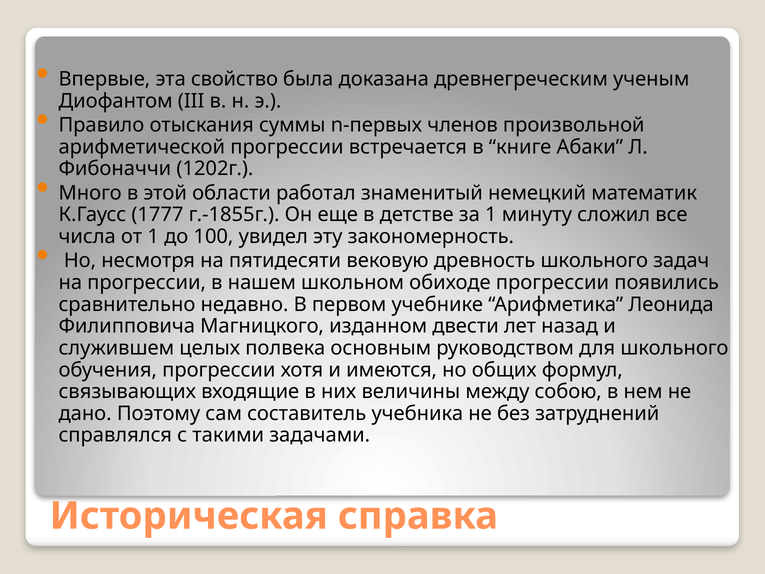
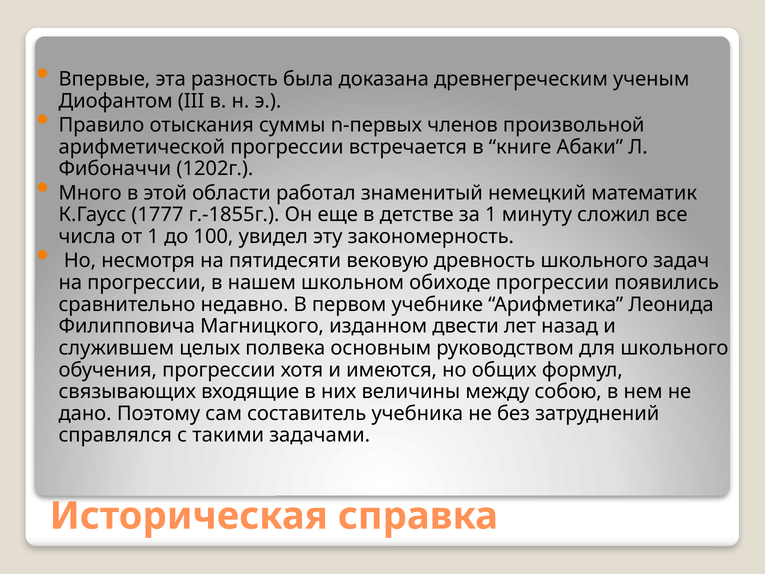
свойство: свойство -> разность (234, 79)
